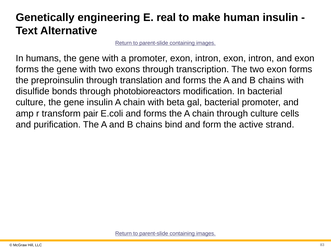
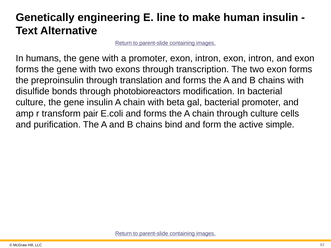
real: real -> line (166, 17)
strand: strand -> simple (280, 125)
